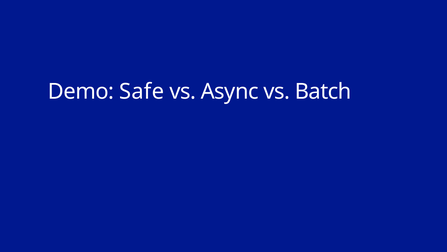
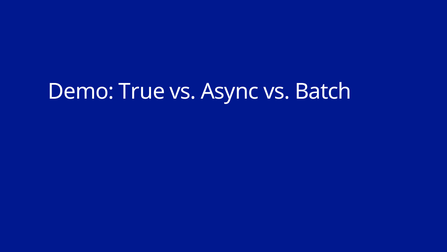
Safe: Safe -> True (142, 91)
